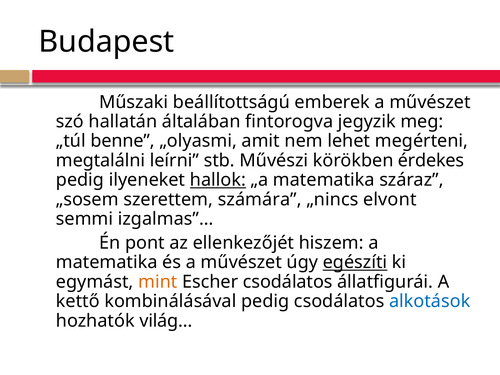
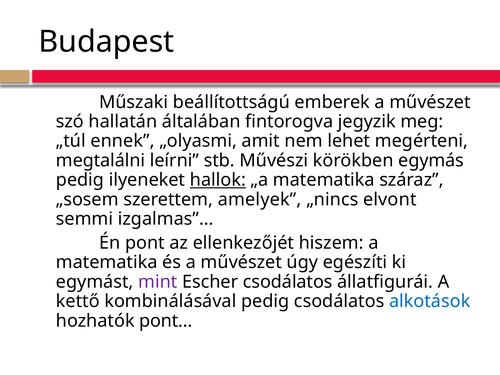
benne: benne -> ennek (123, 141)
érdekes: érdekes -> egymás (431, 161)
számára: számára -> amelyek (260, 199)
egészíti underline: present -> none (355, 262)
mint colour: orange -> purple (158, 282)
világ…: világ… -> pont… (166, 321)
